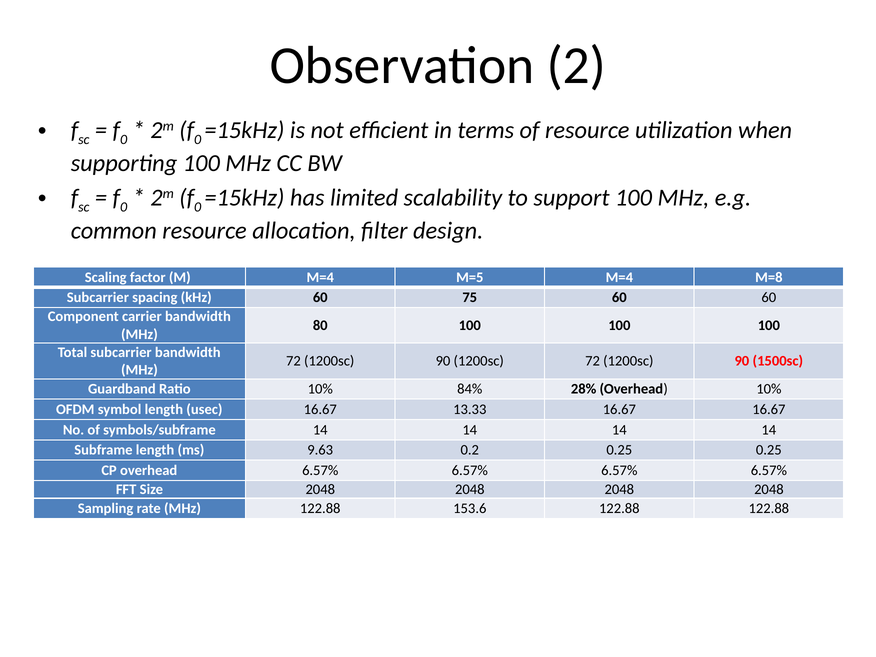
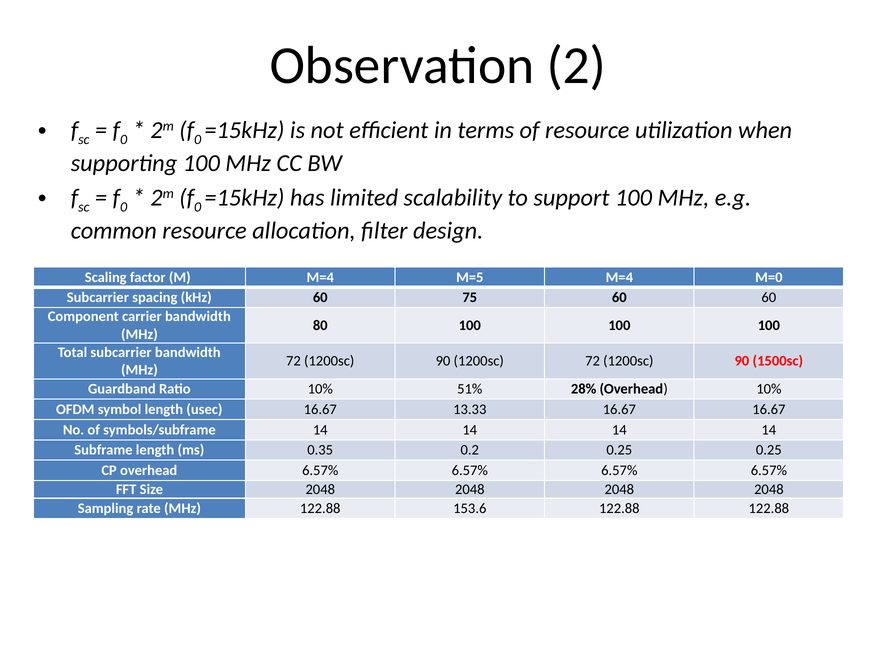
M=8: M=8 -> M=0 (769, 277)
84%: 84% -> 51% (470, 389)
9.63: 9.63 -> 0.35 (320, 450)
